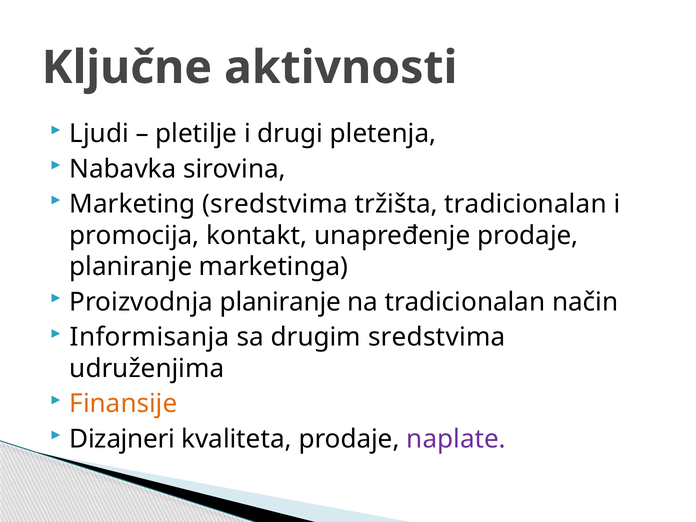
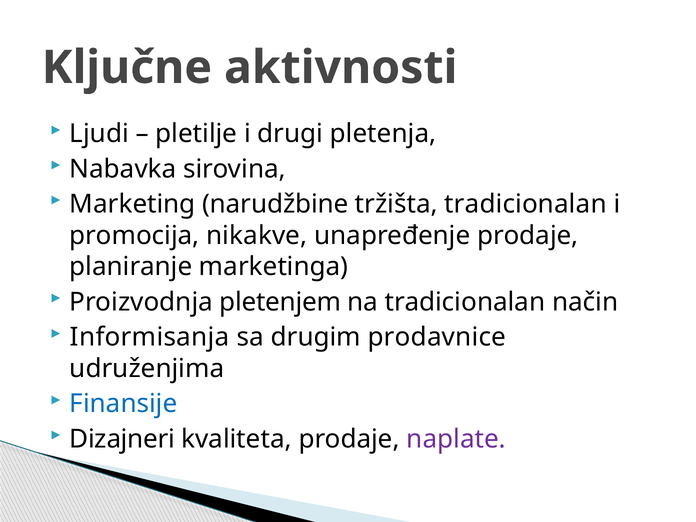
Marketing sredstvima: sredstvima -> narudžbine (275, 204)
kontakt: kontakt -> nikakve (257, 235)
Proizvodnja planiranje: planiranje -> pletenjem (280, 302)
drugim sredstvima: sredstvima -> prodavnice (437, 337)
Finansije colour: orange -> blue (123, 404)
